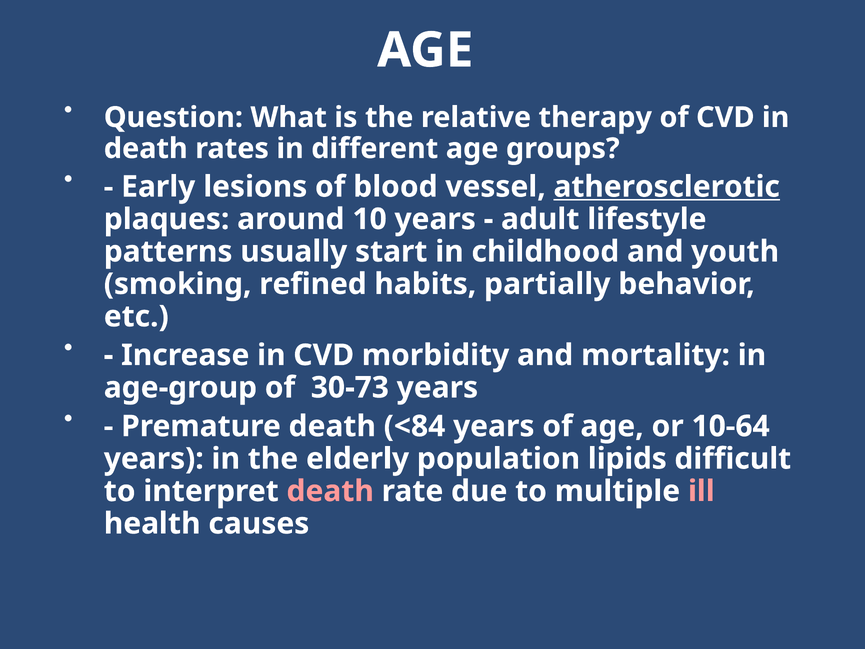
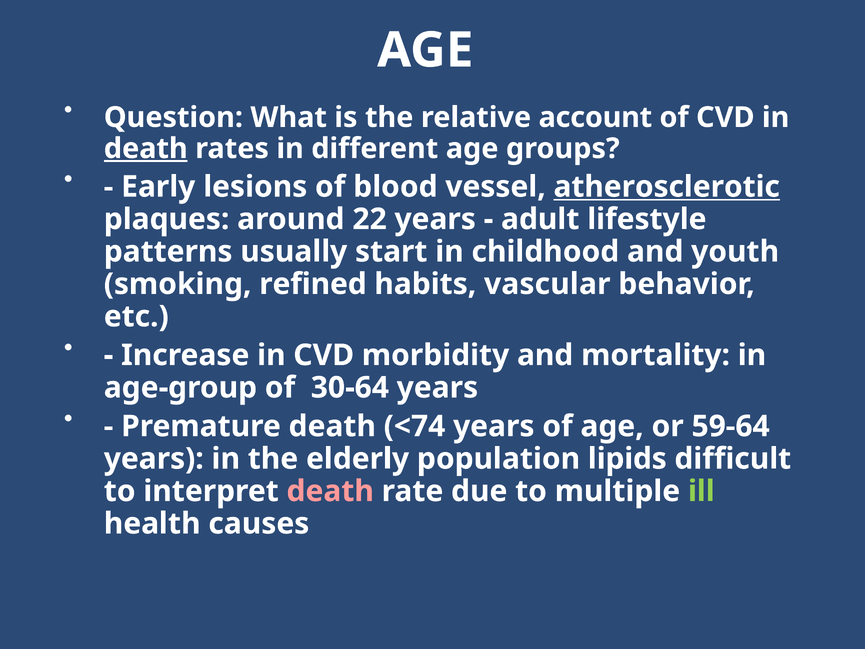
therapy: therapy -> account (595, 117)
death underline: none -> present (146, 148)
10: 10 -> 22 (370, 219)
partially: partially -> vascular (547, 284)
30-73: 30-73 -> 30-64 (350, 387)
<84: <84 -> <74 (415, 426)
10-64: 10-64 -> 59-64 (731, 426)
ill colour: pink -> light green (701, 491)
